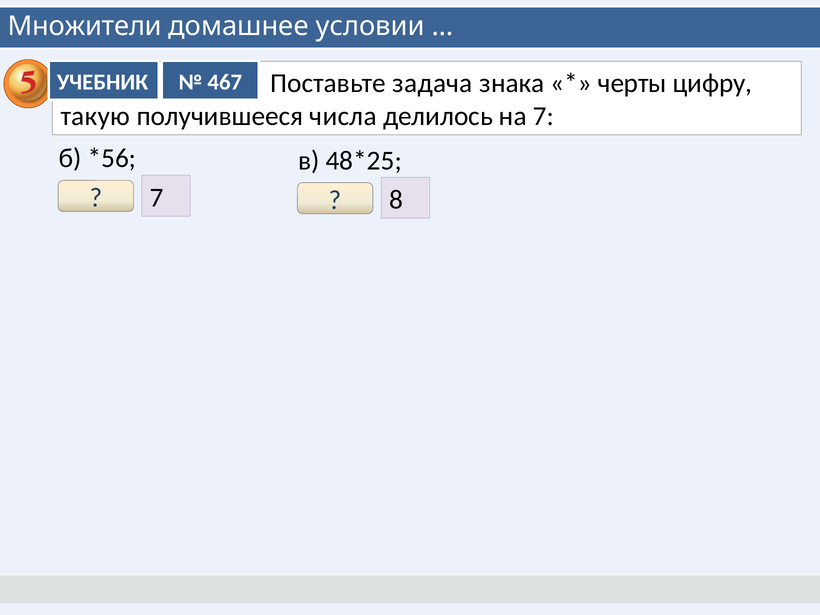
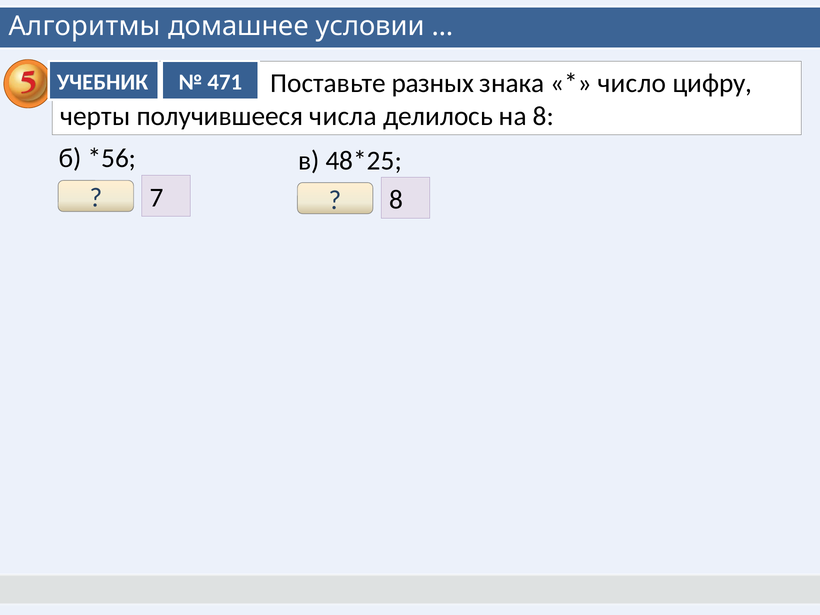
Множители: Множители -> Алгоритмы (85, 26)
задача: задача -> разных (433, 83)
черты: черты -> число (632, 83)
467: 467 -> 471 (225, 82)
такую: такую -> черты (95, 116)
на 7: 7 -> 8 (543, 116)
